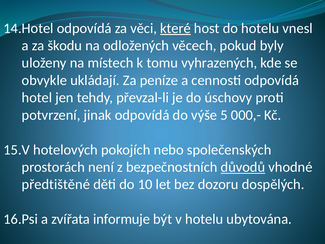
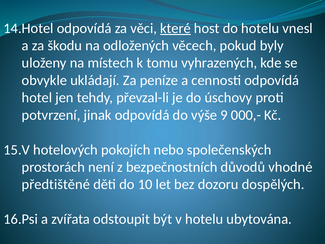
5: 5 -> 9 (224, 115)
důvodů underline: present -> none (243, 167)
informuje: informuje -> odstoupit (122, 219)
